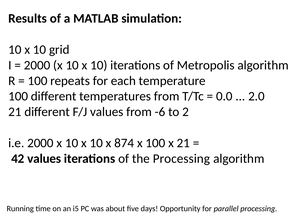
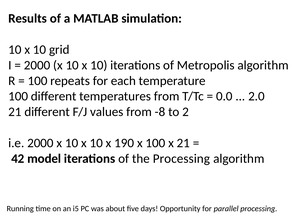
-6: -6 -> -8 (160, 112)
874: 874 -> 190 (124, 143)
42 values: values -> model (44, 159)
